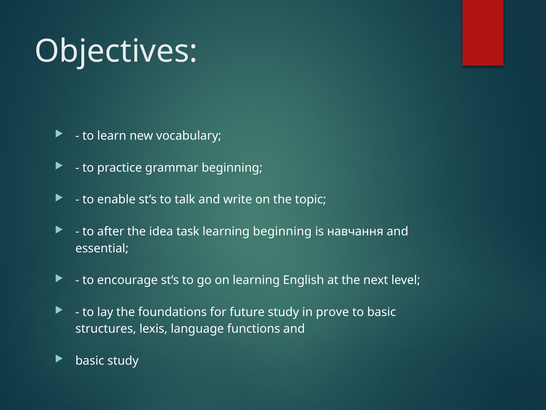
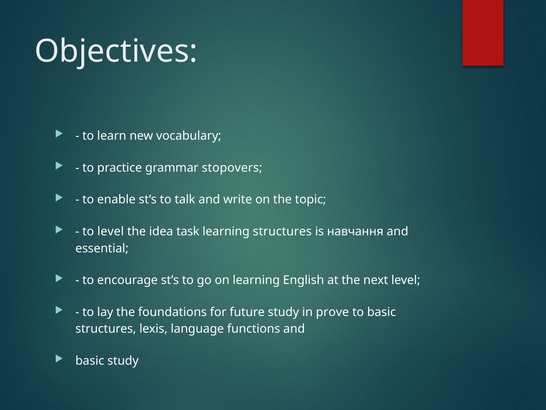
grammar beginning: beginning -> stopovers (232, 168)
to after: after -> level (111, 231)
learning beginning: beginning -> structures (282, 231)
